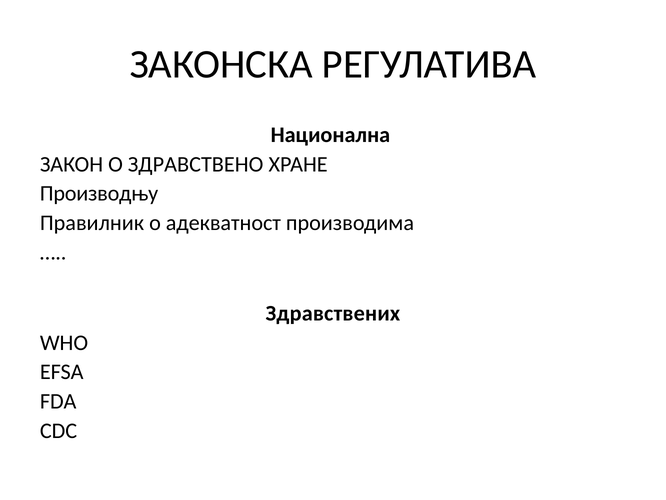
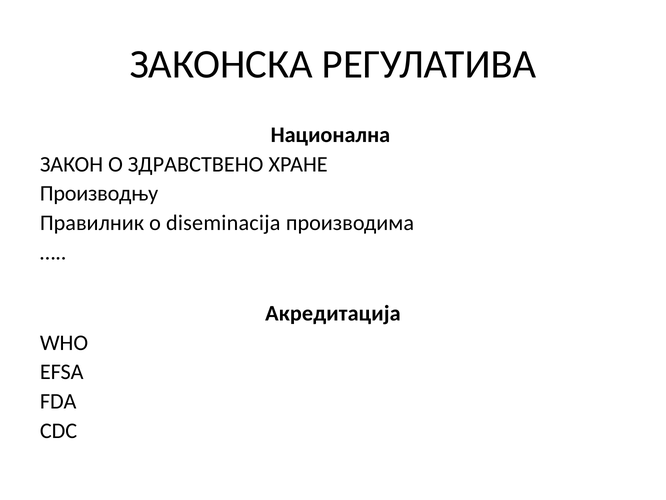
адекватност: адекватност -> diseminacija (223, 223)
Здравствених: Здравствених -> Акредитација (333, 313)
